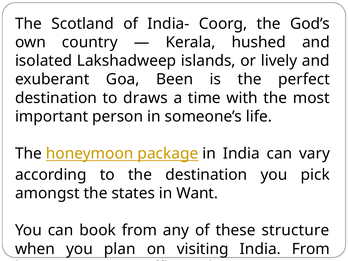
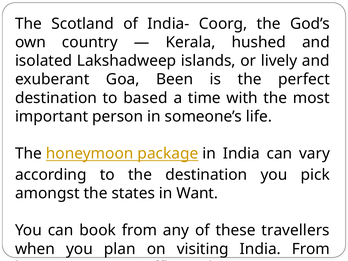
draws: draws -> based (146, 98)
structure: structure -> travellers (296, 230)
